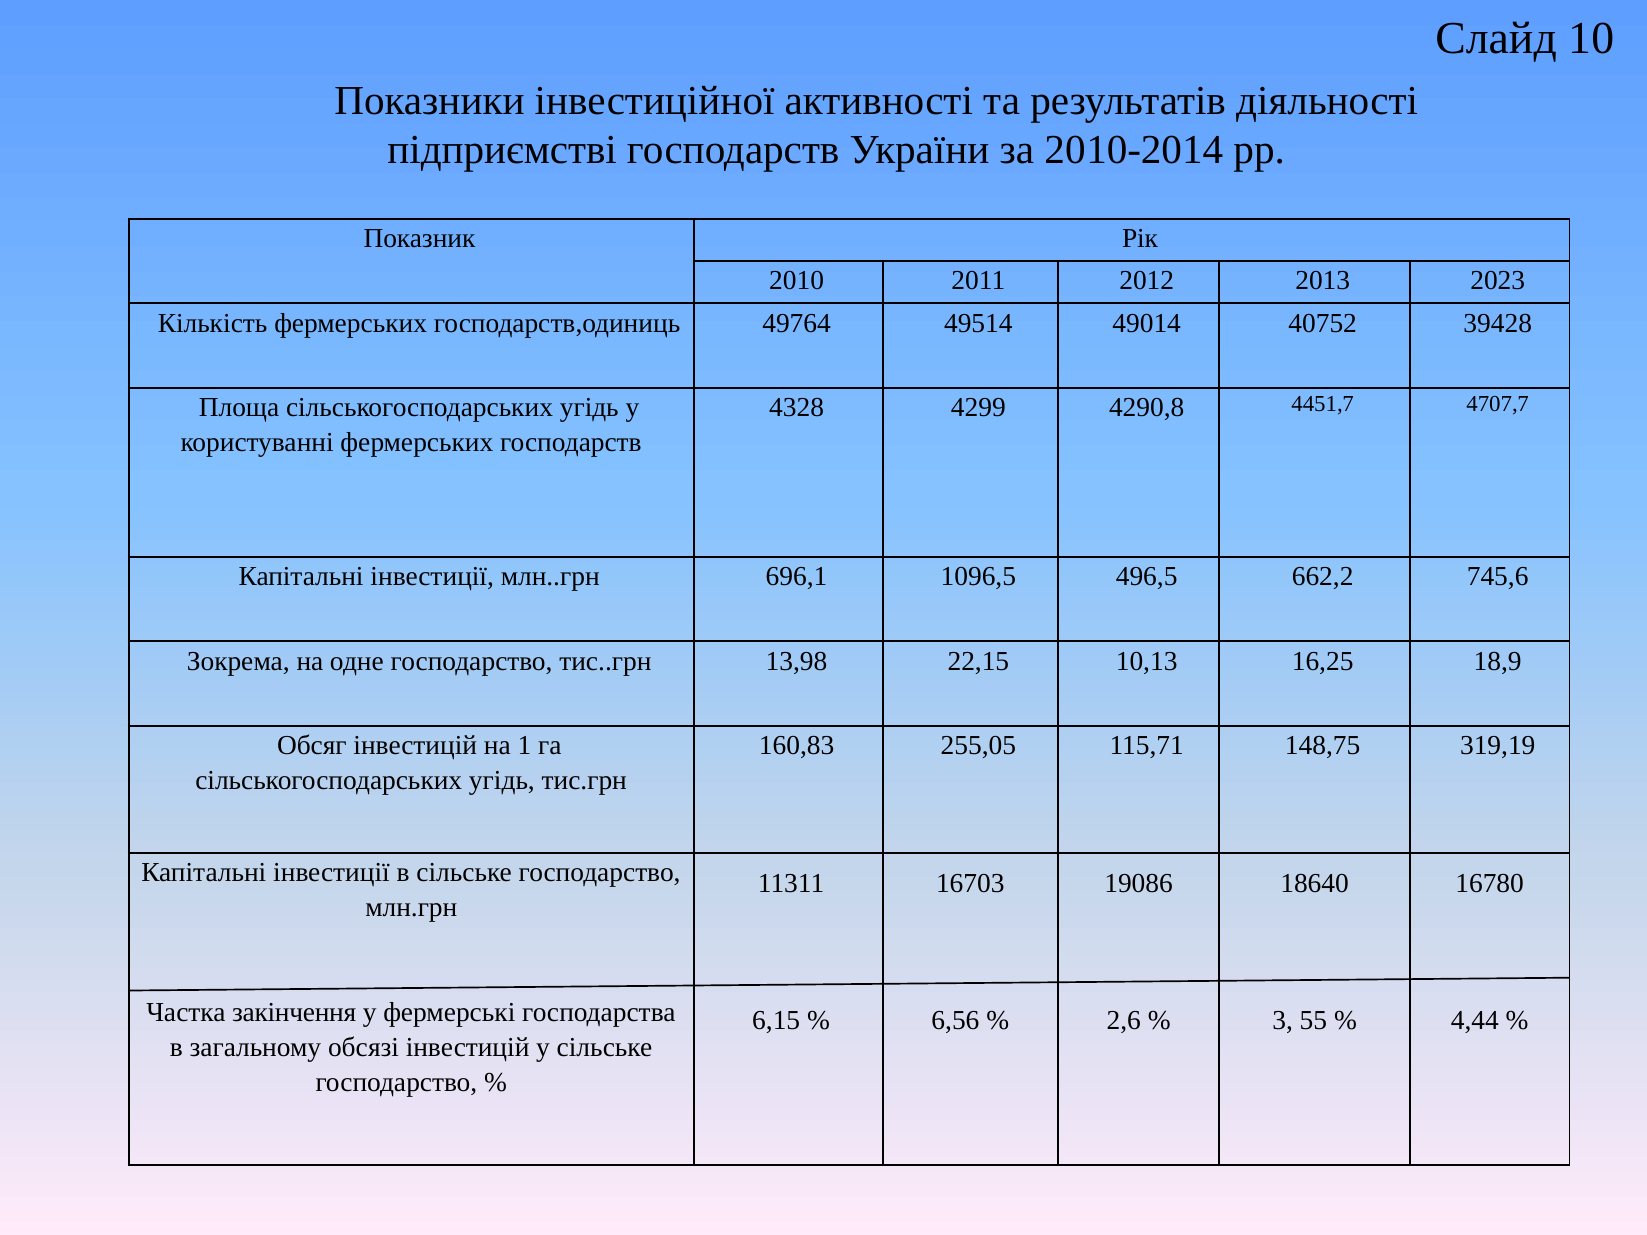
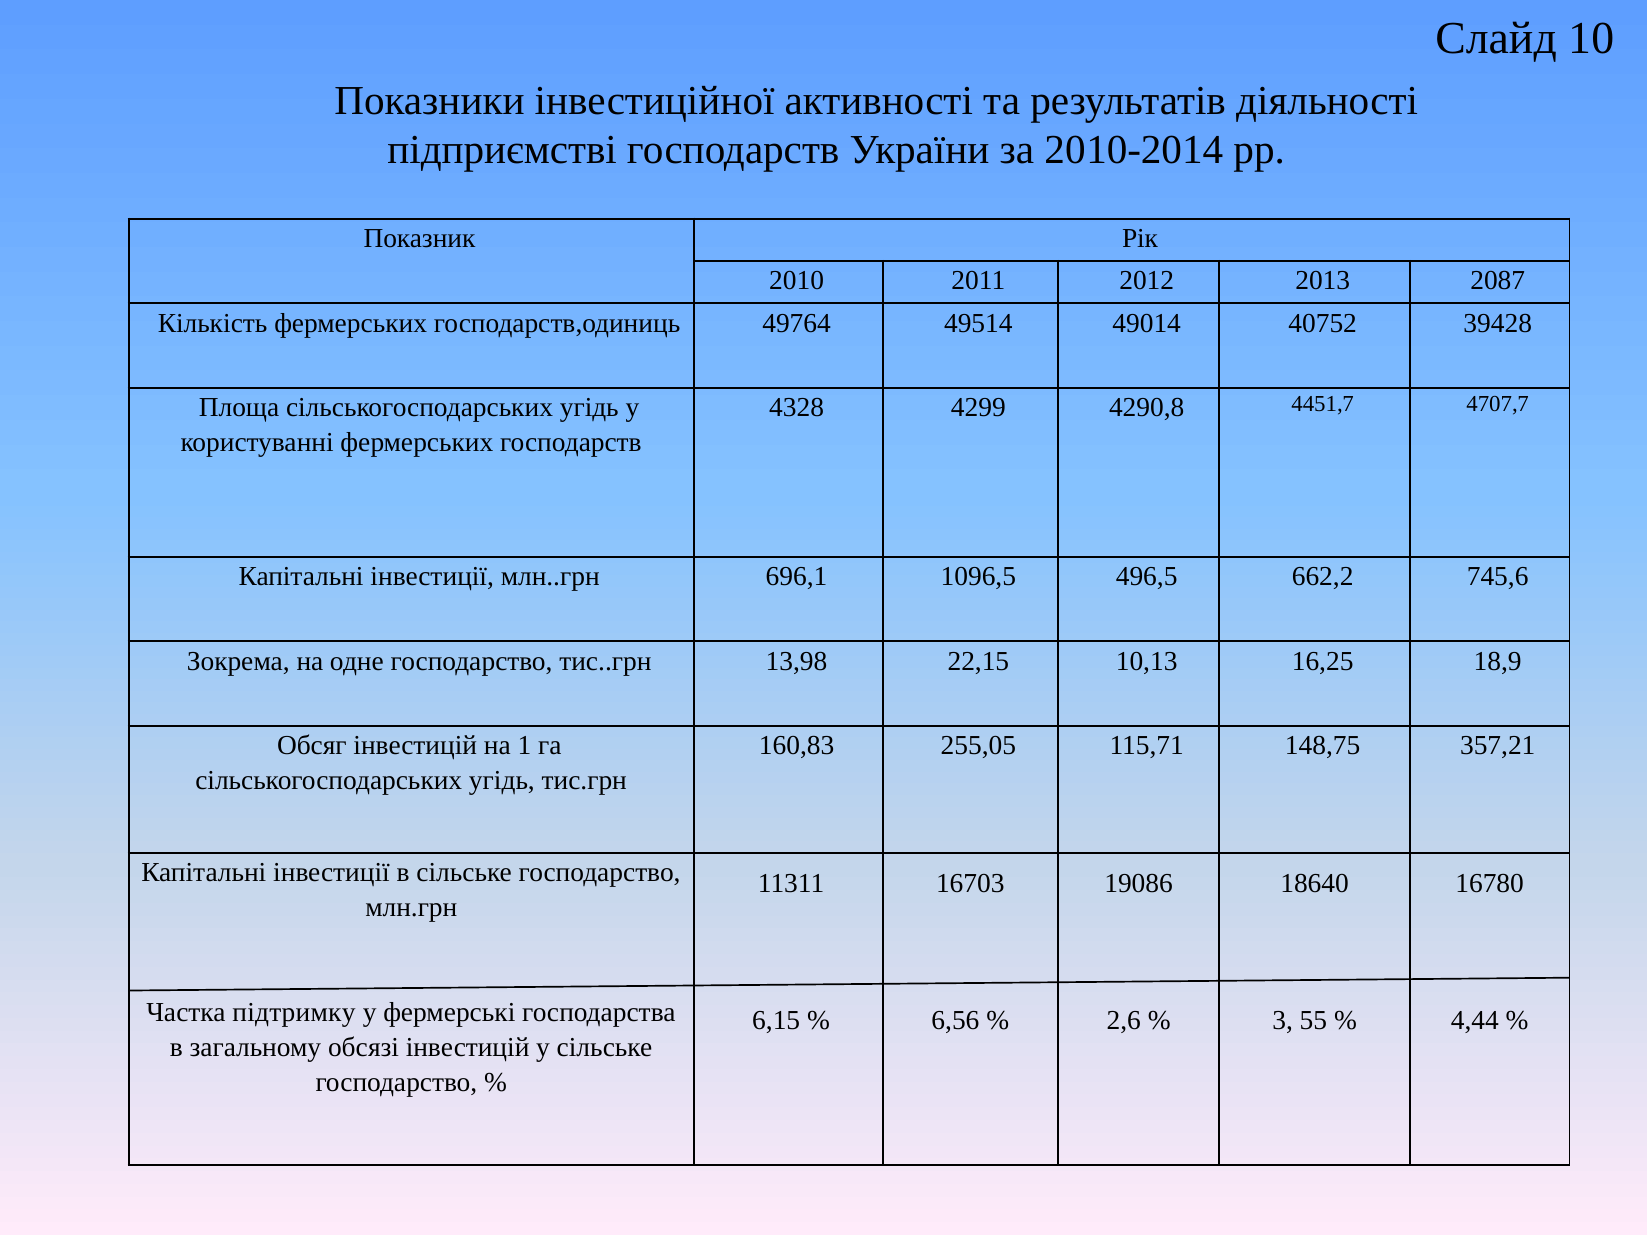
2023: 2023 -> 2087 (1498, 281)
319,19: 319,19 -> 357,21 (1498, 746)
закінчення: закінчення -> підтримку (294, 1013)
